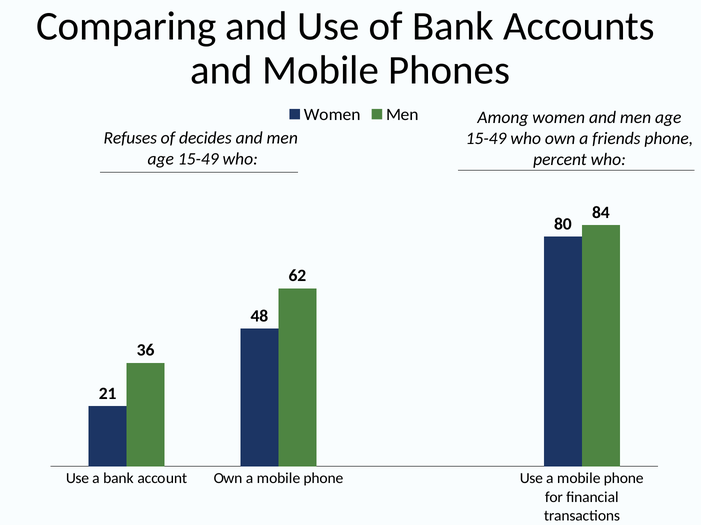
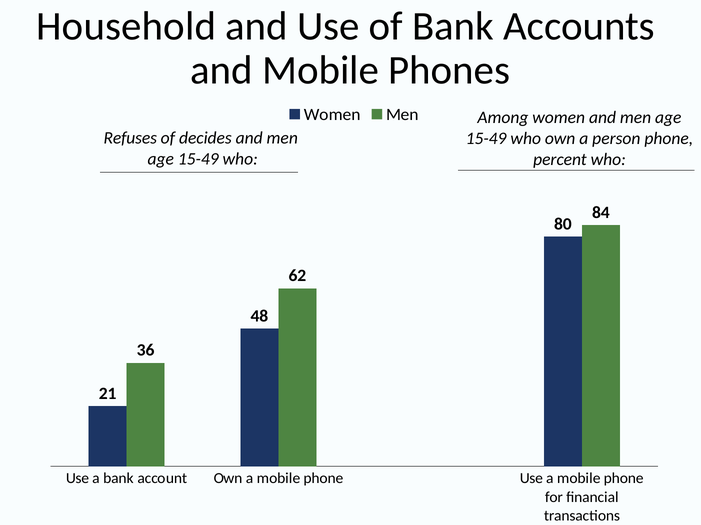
Comparing: Comparing -> Household (126, 26)
friends: friends -> person (616, 139)
